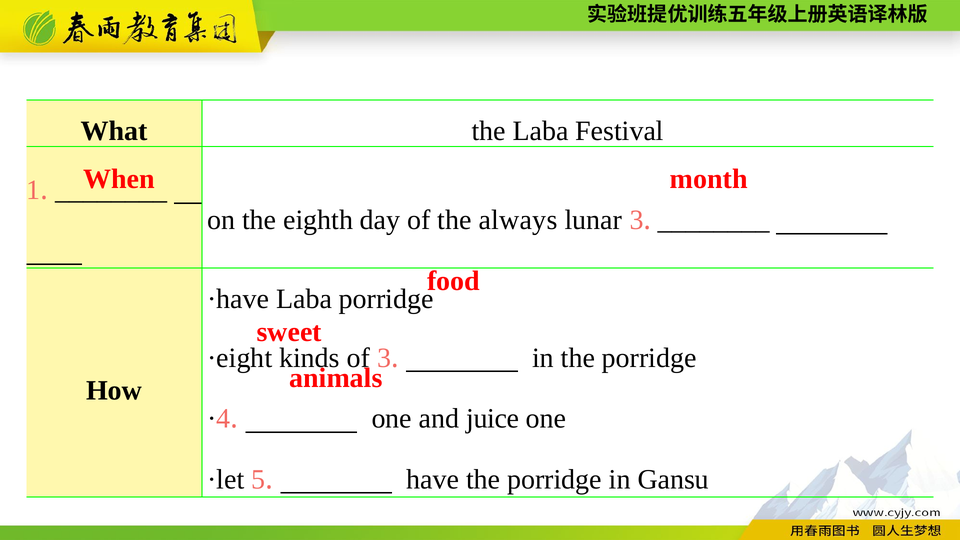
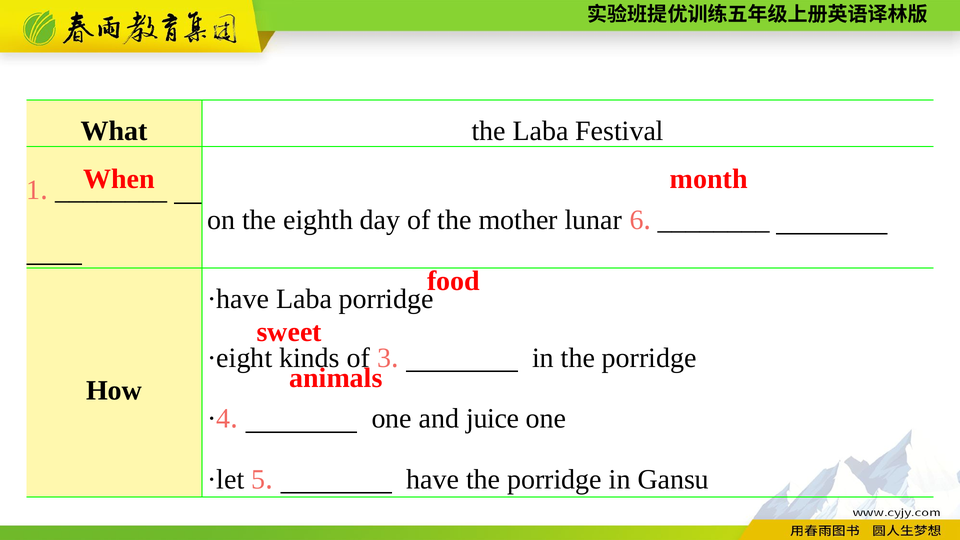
always: always -> mother (518, 220)
lunar 3: 3 -> 6 (637, 220)
